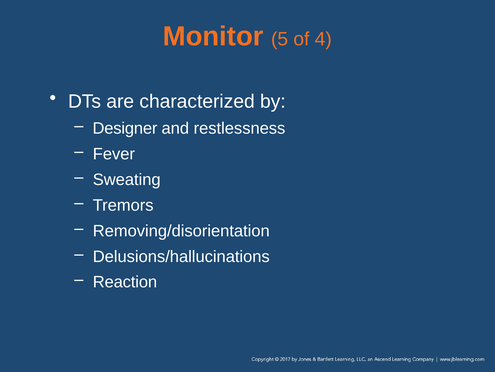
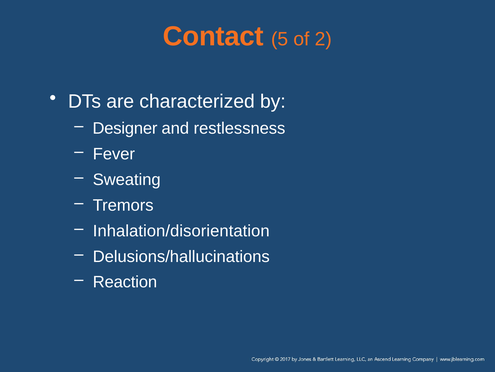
Monitor: Monitor -> Contact (213, 36)
4: 4 -> 2 (323, 39)
Removing/disorientation: Removing/disorientation -> Inhalation/disorientation (181, 230)
